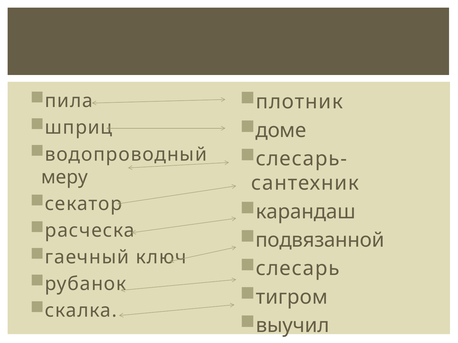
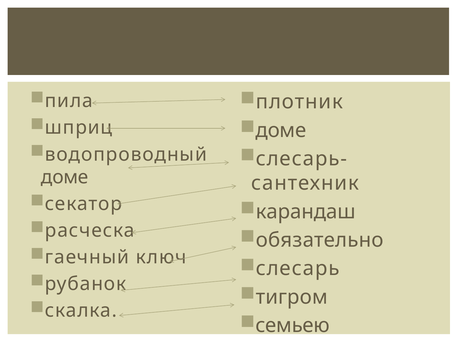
меру: меру -> доме (65, 178)
подвязанной: подвязанной -> обязательно (320, 240)
выучил: выучил -> семьею (293, 326)
